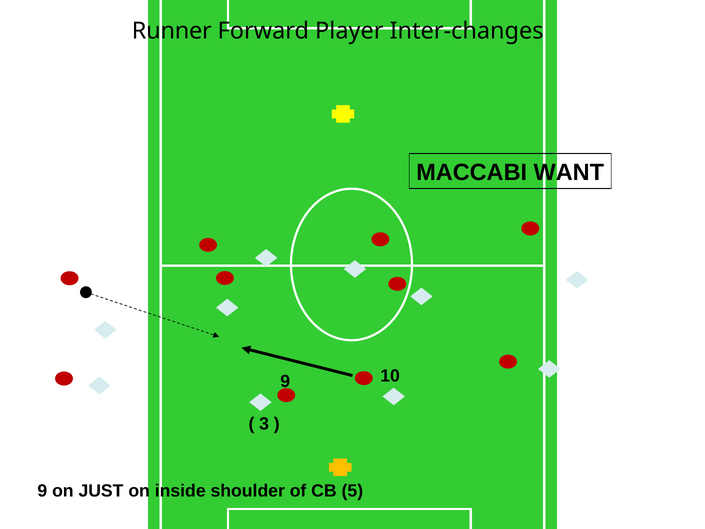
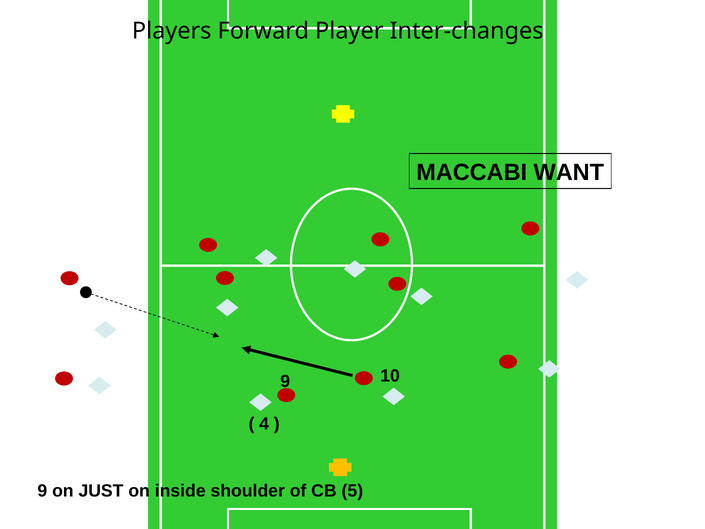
Runner: Runner -> Players (172, 31)
3: 3 -> 4 (264, 424)
